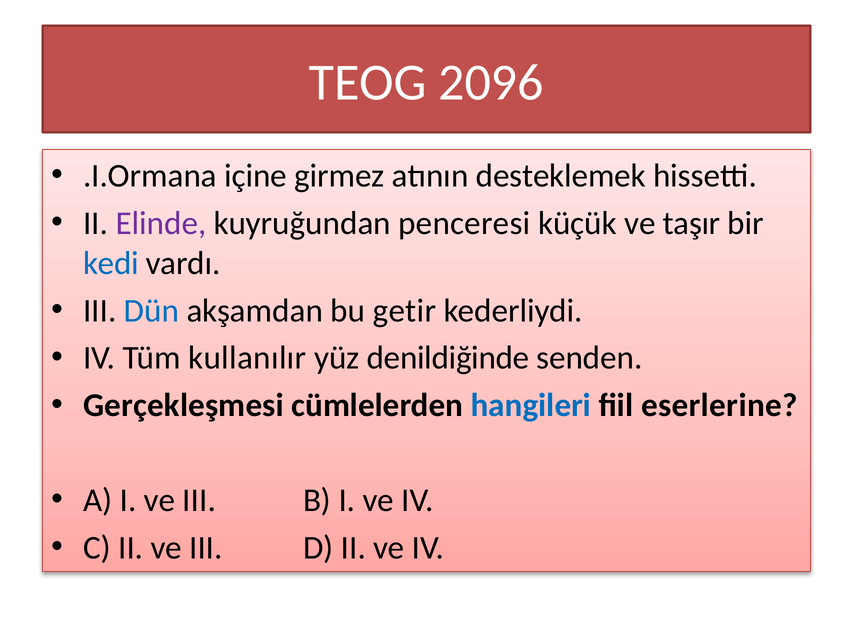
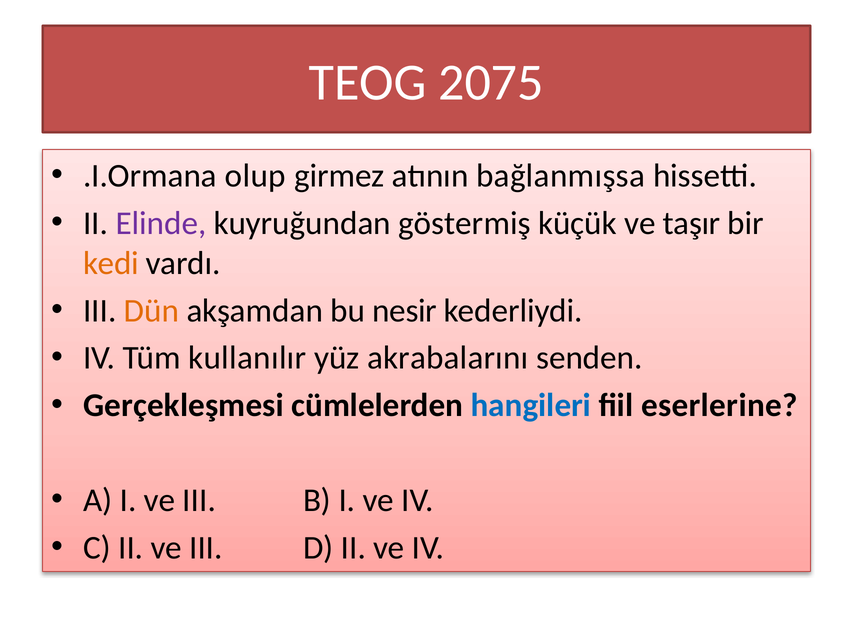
2096: 2096 -> 2075 (491, 83)
içine: içine -> olup (255, 176)
desteklemek: desteklemek -> bağlanmışsa (561, 176)
penceresi: penceresi -> göstermiş (464, 223)
kedi colour: blue -> orange (111, 263)
Dün colour: blue -> orange (151, 310)
getir: getir -> nesir (405, 310)
denildiğinde: denildiğinde -> akrabalarını (448, 358)
